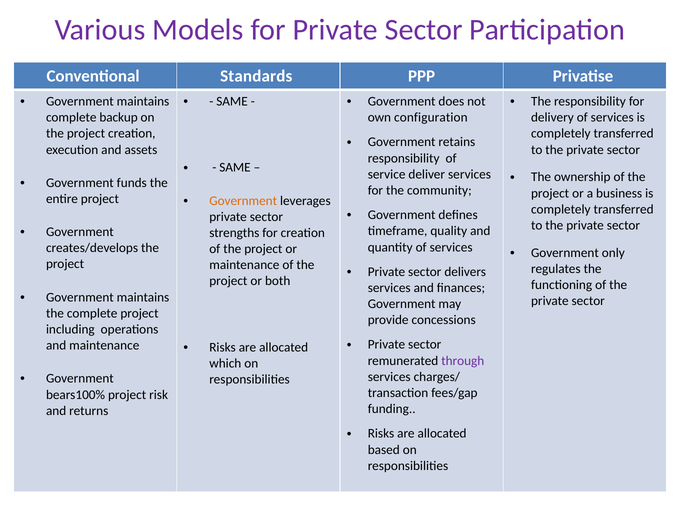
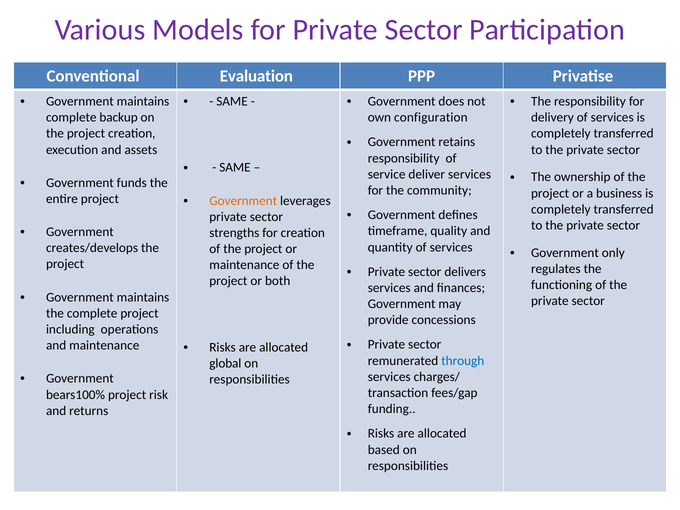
Standards: Standards -> Evaluation (256, 76)
through colour: purple -> blue (463, 361)
which: which -> global (225, 363)
